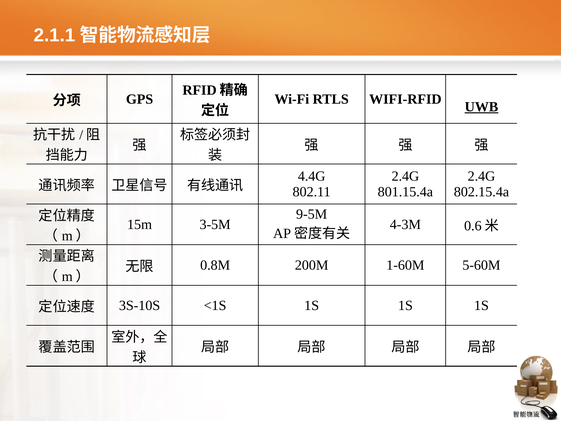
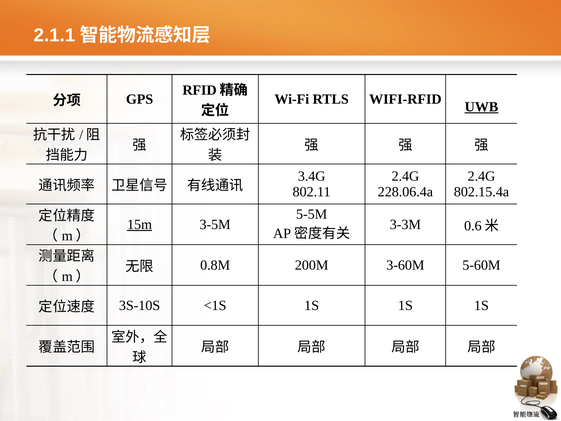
4.4G: 4.4G -> 3.4G (312, 176)
801.15.4a: 801.15.4a -> 228.06.4a (405, 192)
9-5M: 9-5M -> 5-5M (312, 214)
15m underline: none -> present (140, 224)
4-3M: 4-3M -> 3-3M (405, 224)
1-60M: 1-60M -> 3-60M (405, 265)
